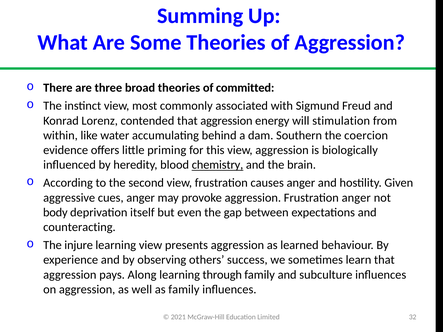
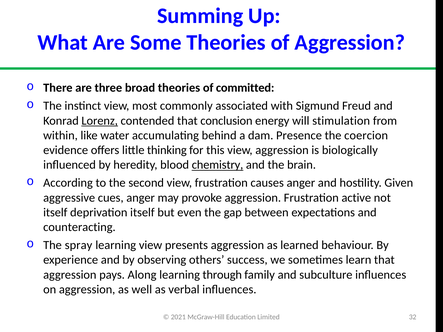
Lorenz underline: none -> present (100, 121)
contended that aggression: aggression -> conclusion (226, 121)
Southern: Southern -> Presence (299, 135)
priming: priming -> thinking (167, 150)
Frustration anger: anger -> active (356, 198)
body: body -> itself (55, 213)
injure: injure -> spray (79, 245)
as family: family -> verbal (184, 290)
